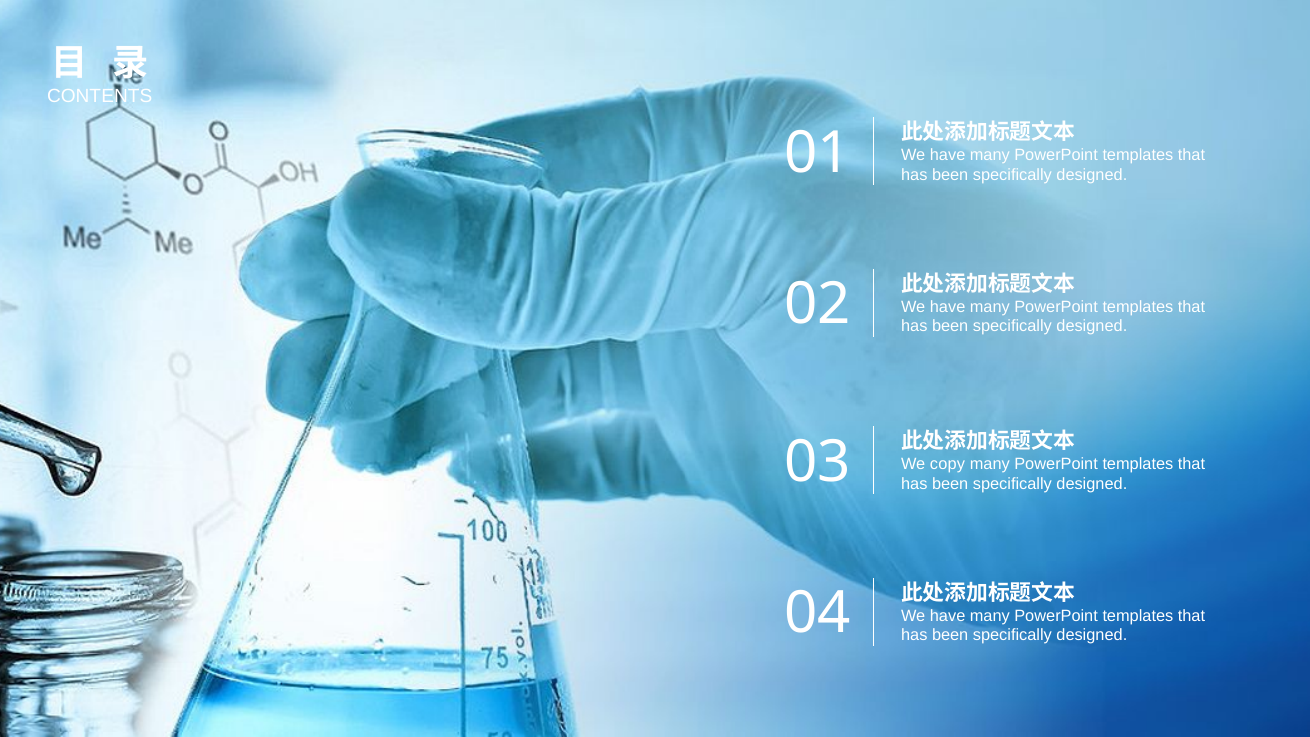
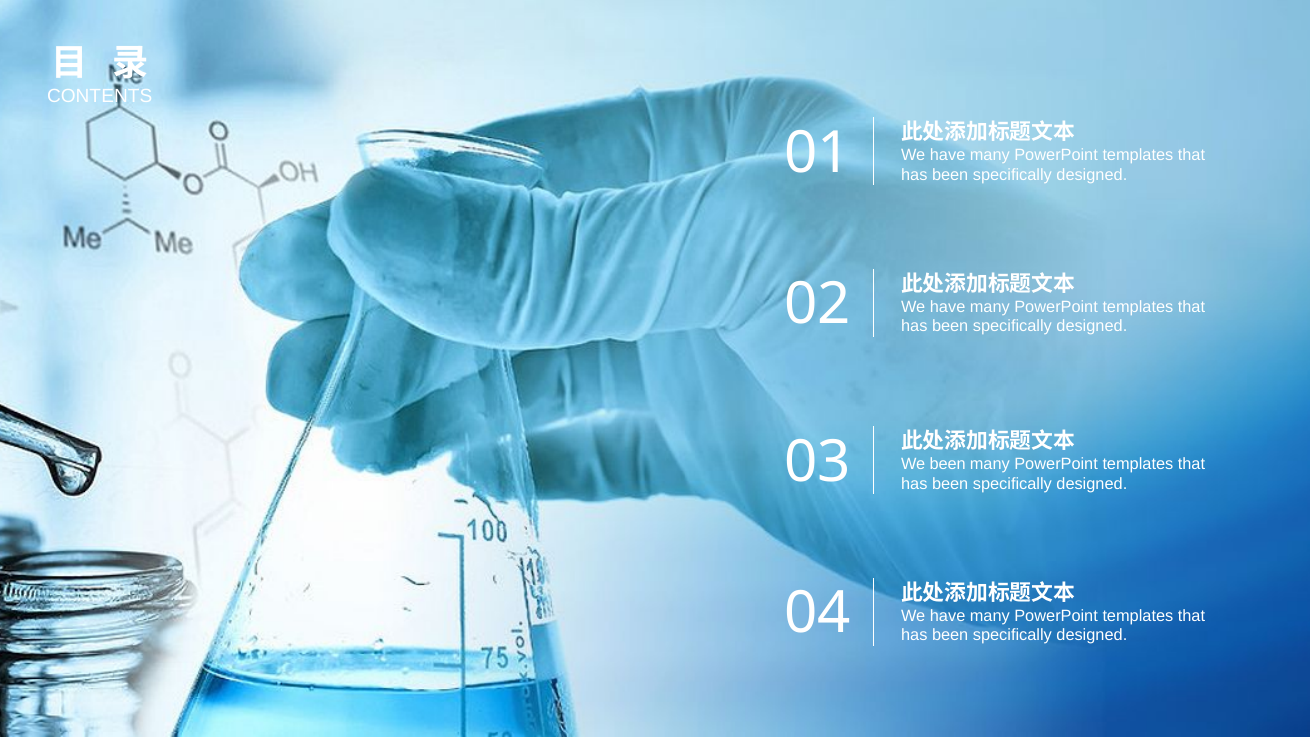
We copy: copy -> been (948, 464)
